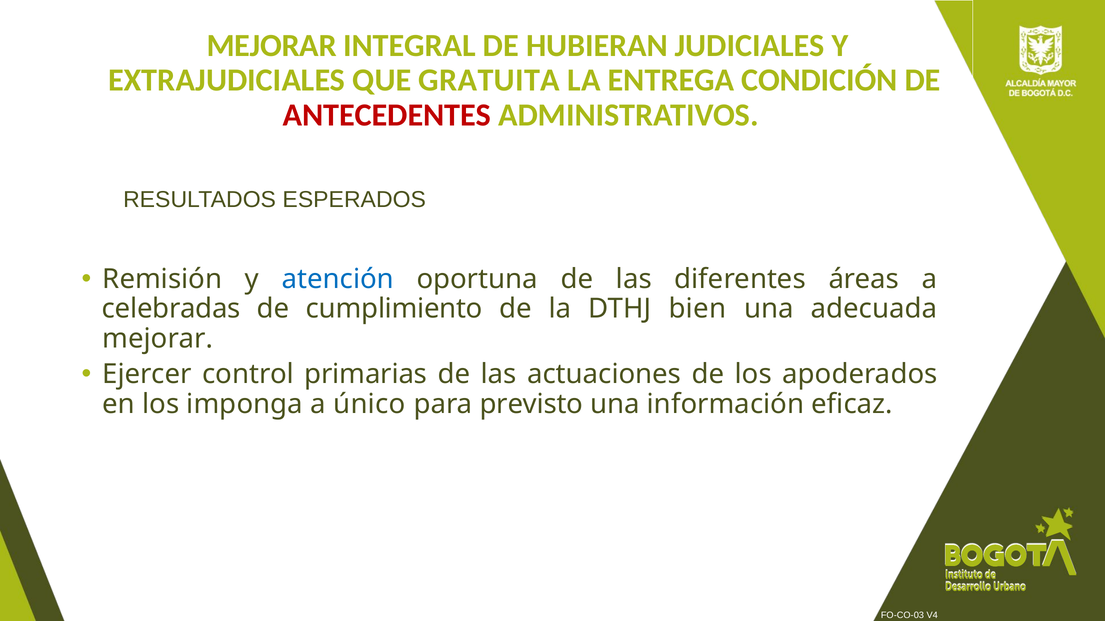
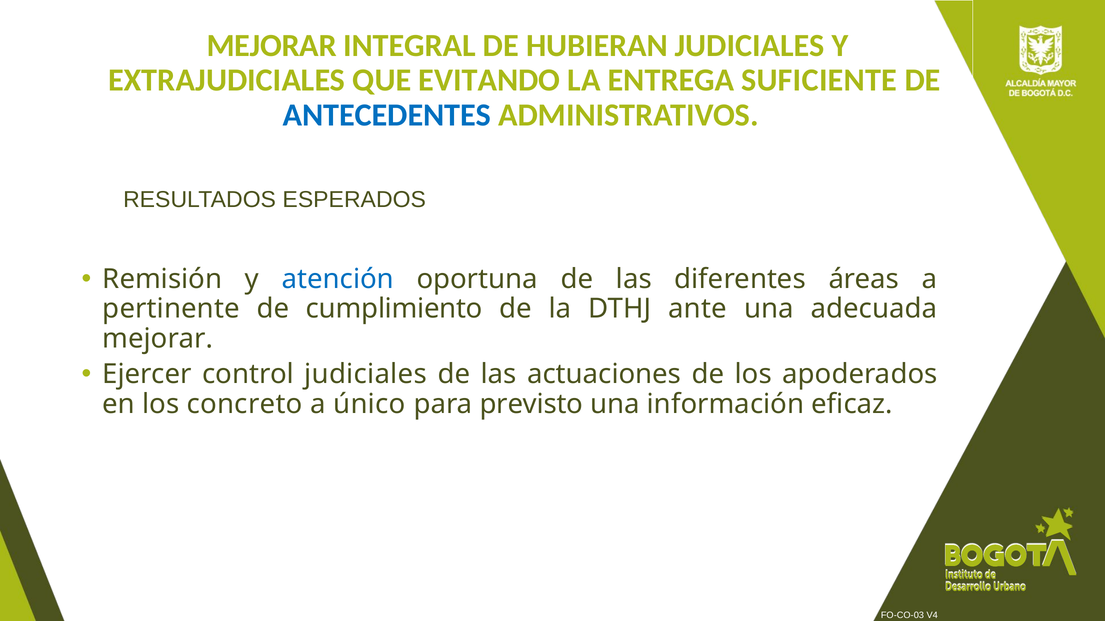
GRATUITA: GRATUITA -> EVITANDO (489, 80)
CONDICIÓN: CONDICIÓN -> SUFICIENTE (819, 80)
ANTECEDENTES colour: red -> blue (387, 115)
celebradas: celebradas -> pertinente (171, 309)
bien: bien -> ante (698, 309)
control primarias: primarias -> judiciales (366, 375)
imponga: imponga -> concreto (245, 404)
